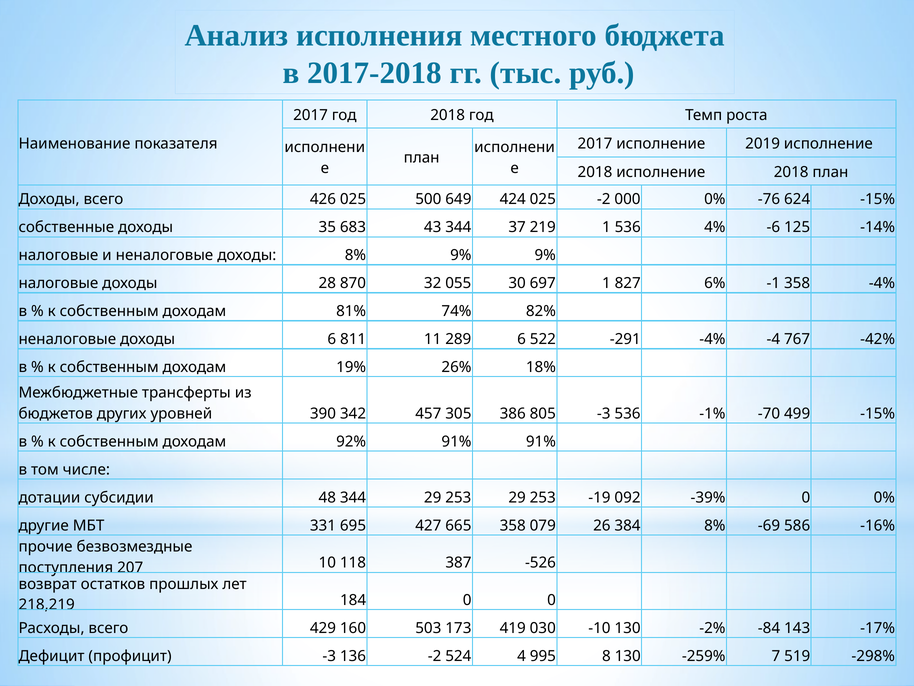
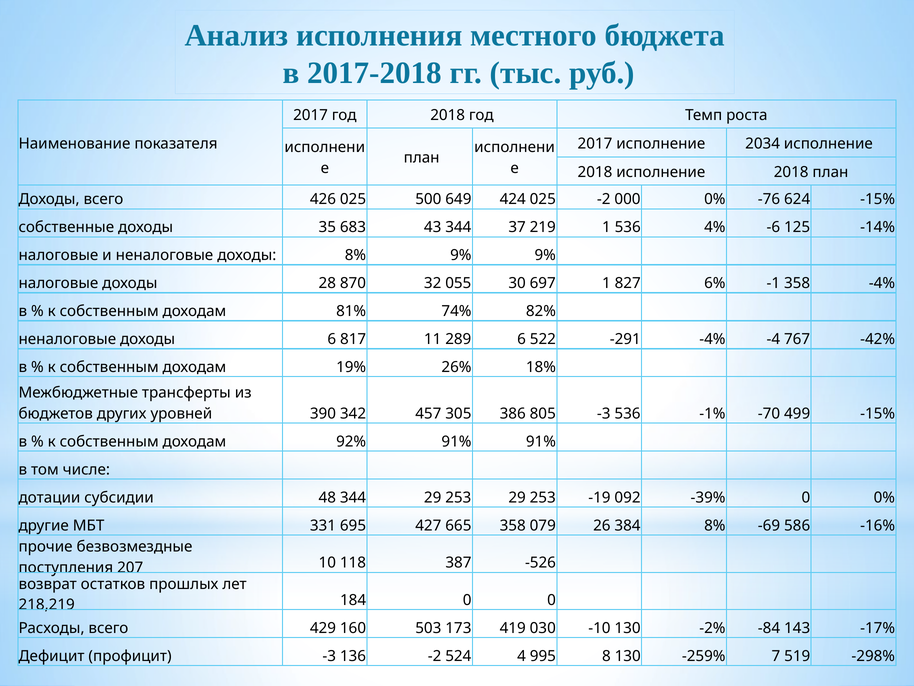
2019: 2019 -> 2034 (763, 144)
811: 811 -> 817 (353, 339)
